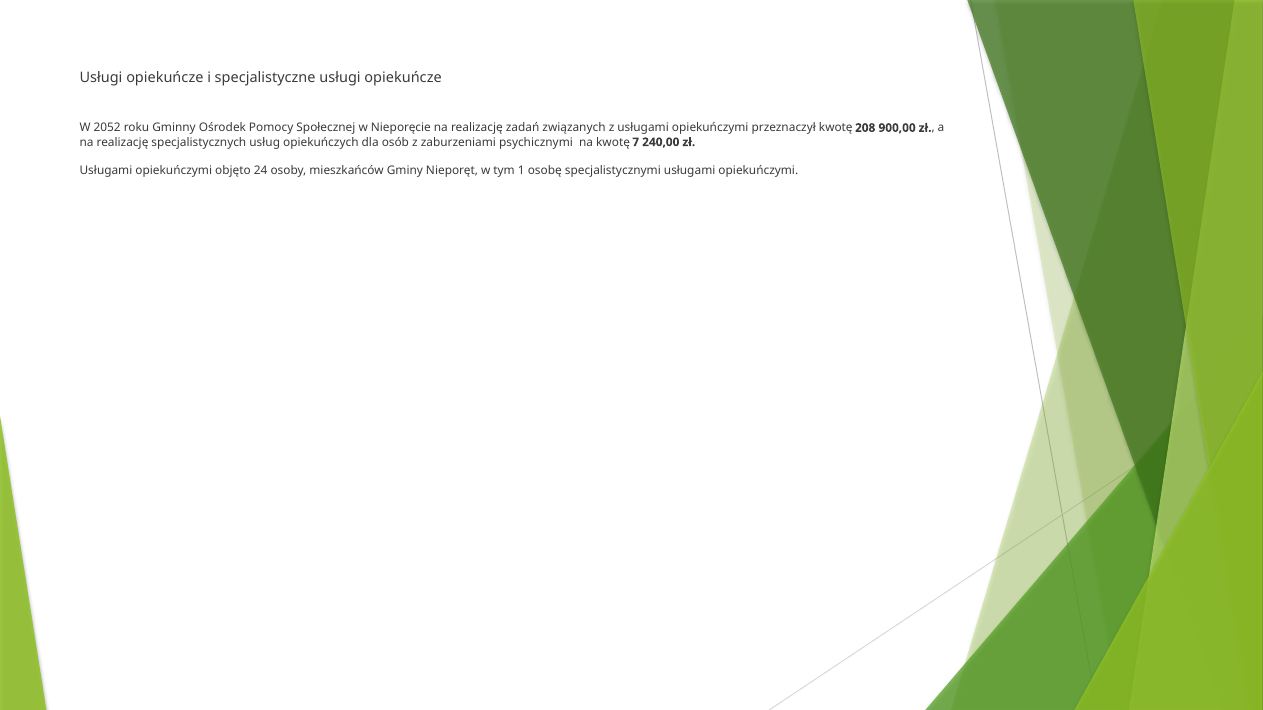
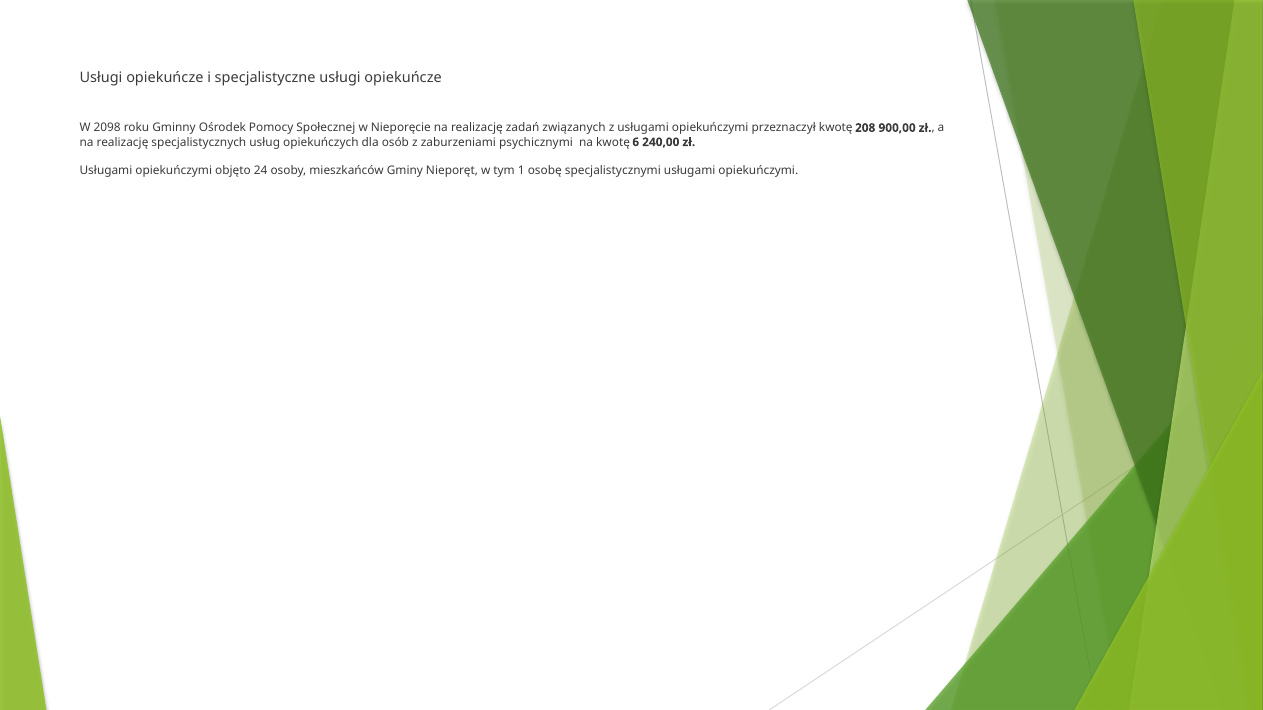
2052: 2052 -> 2098 (107, 128)
7: 7 -> 6 (636, 142)
